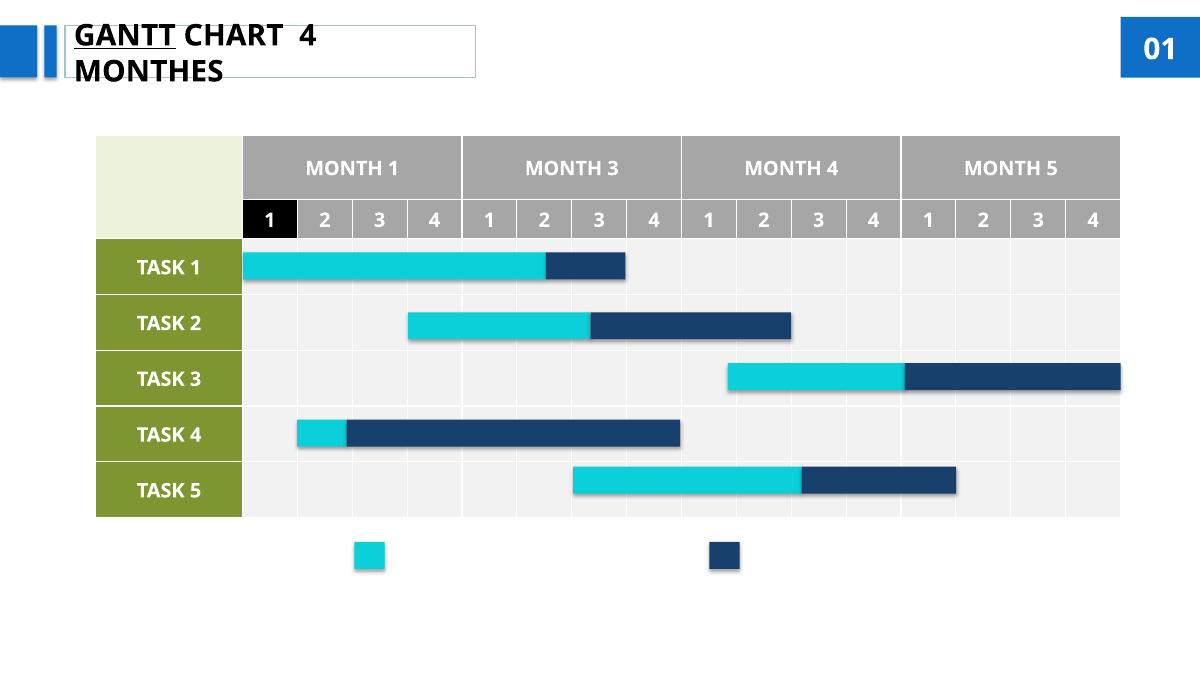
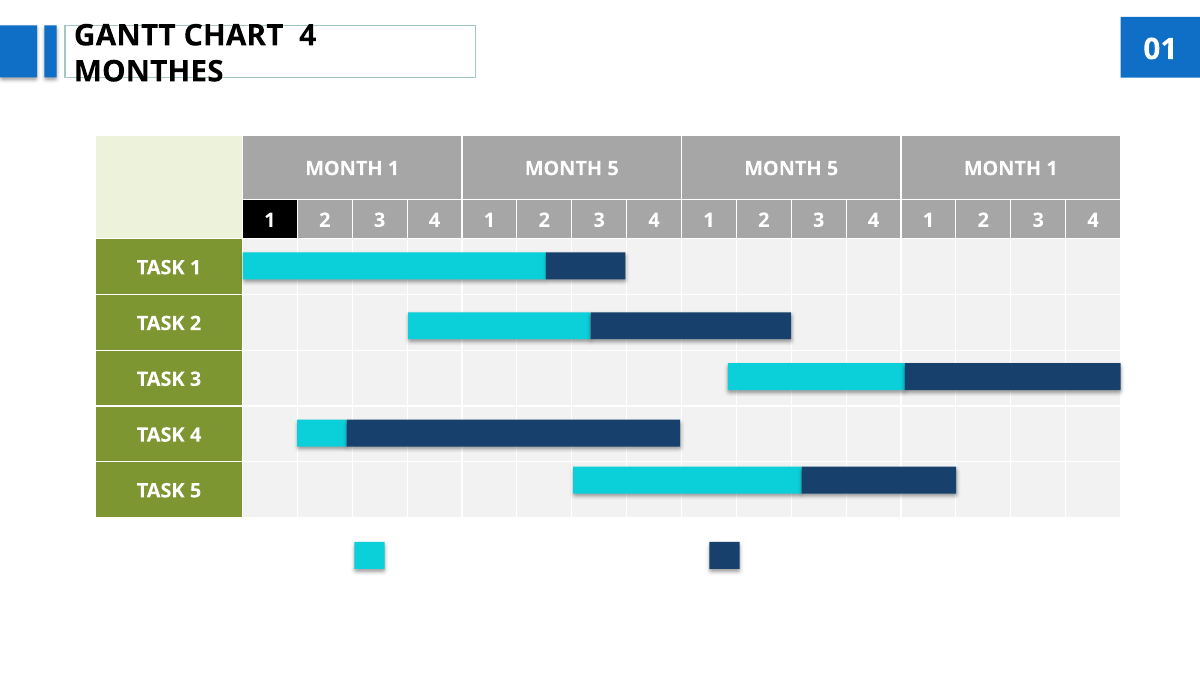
GANTT underline: present -> none (125, 36)
1 MONTH 3: 3 -> 5 (613, 169)
4: 4 -> 5 (833, 169)
5: 5 -> 1 (1052, 169)
